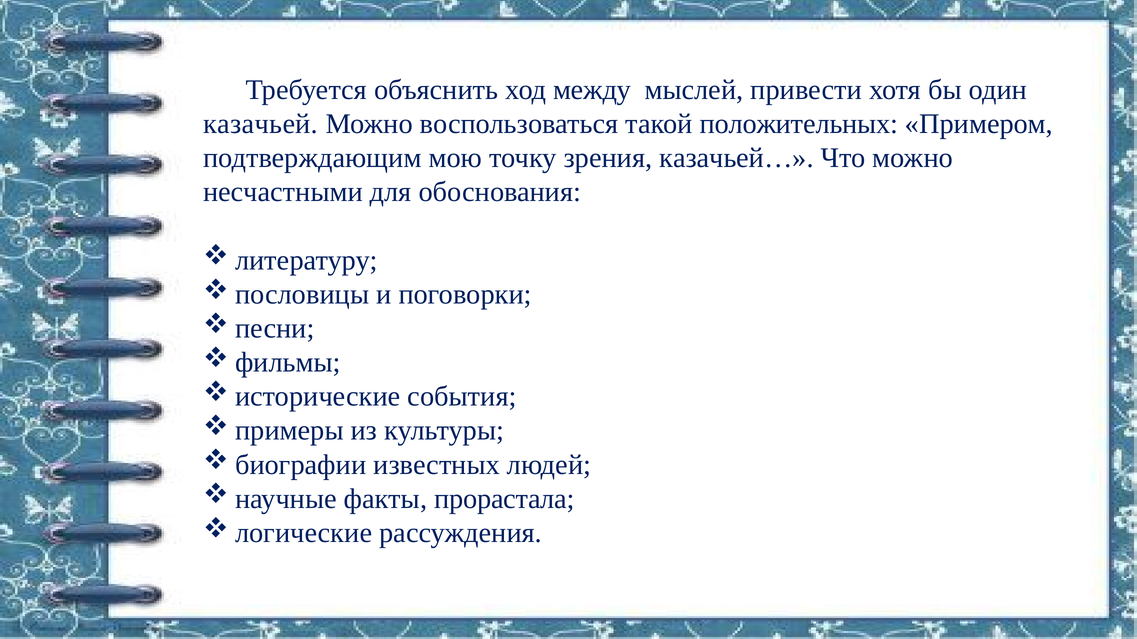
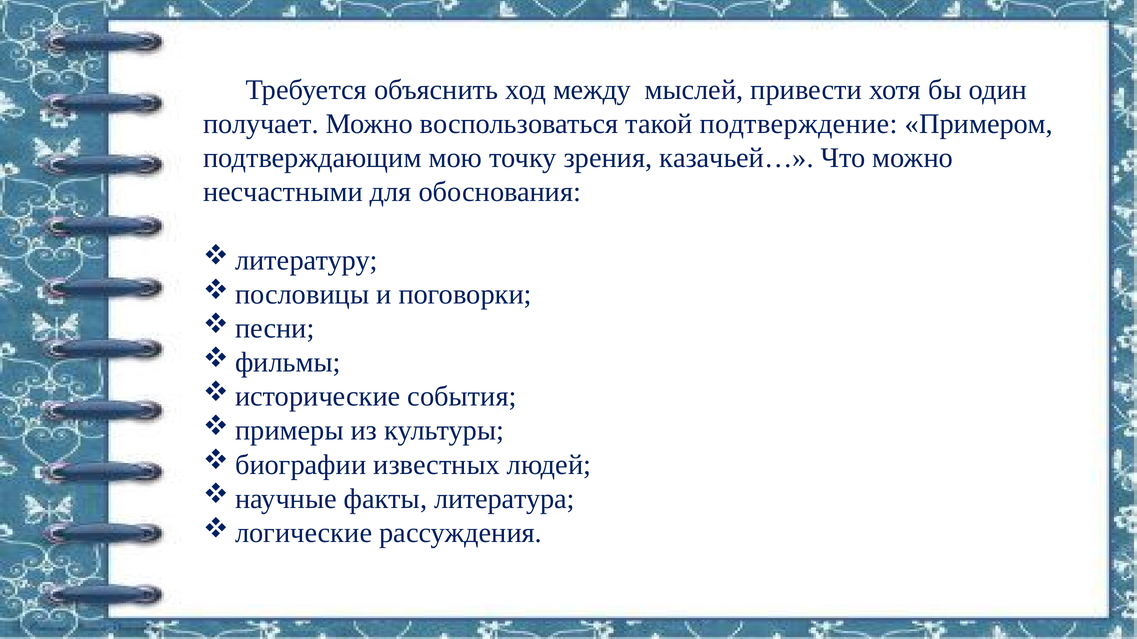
казачьей: казачьей -> получает (261, 124)
положительных: положительных -> подтверждение (799, 124)
прорастала: прорастала -> литература (504, 499)
